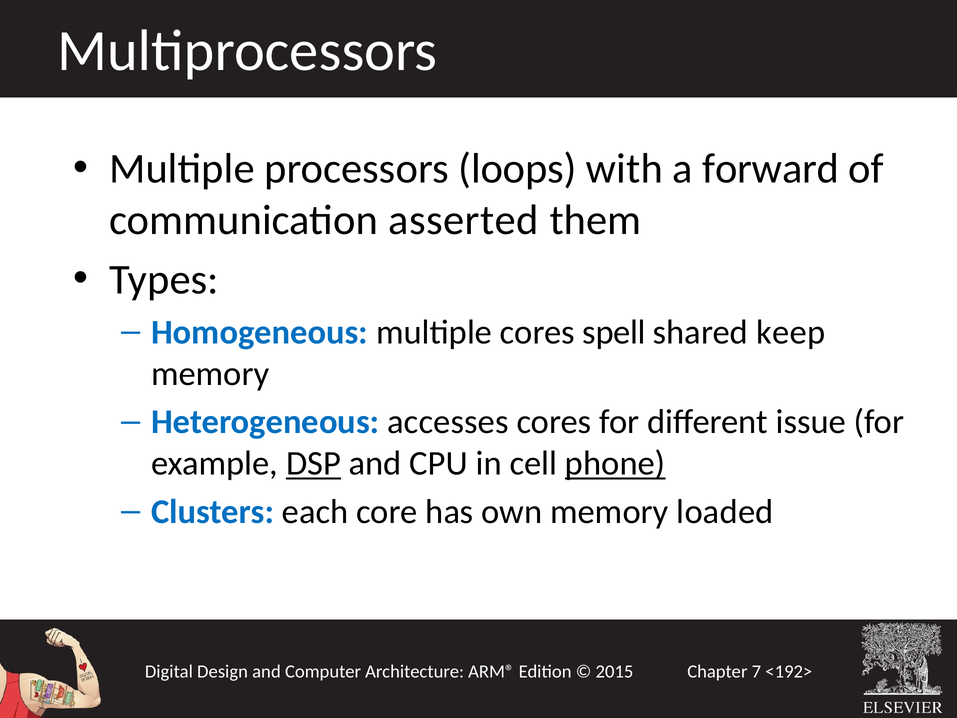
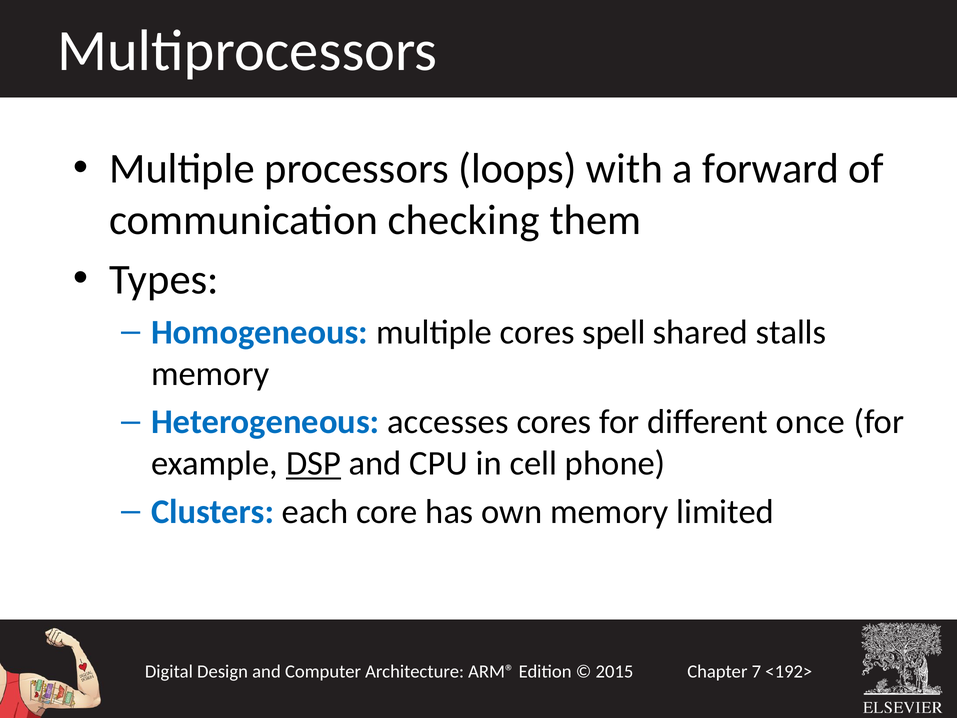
asserted: asserted -> checking (464, 220)
keep: keep -> stalls (791, 332)
issue: issue -> once (811, 422)
phone underline: present -> none (615, 463)
loaded: loaded -> limited (725, 512)
